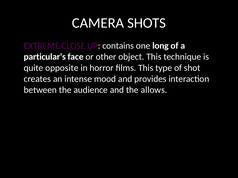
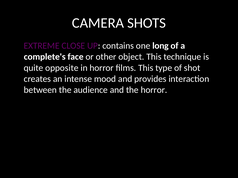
particular's: particular's -> complete's (45, 57)
the allows: allows -> horror (154, 90)
